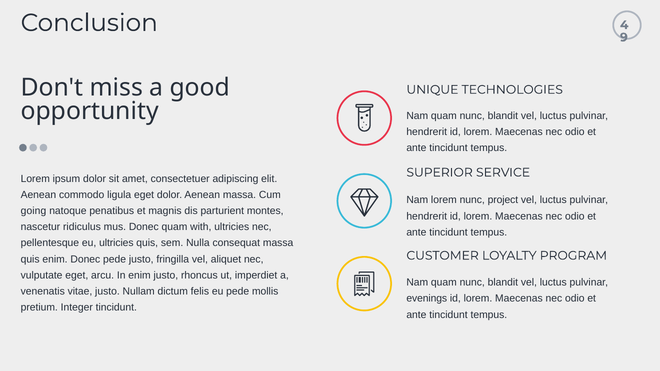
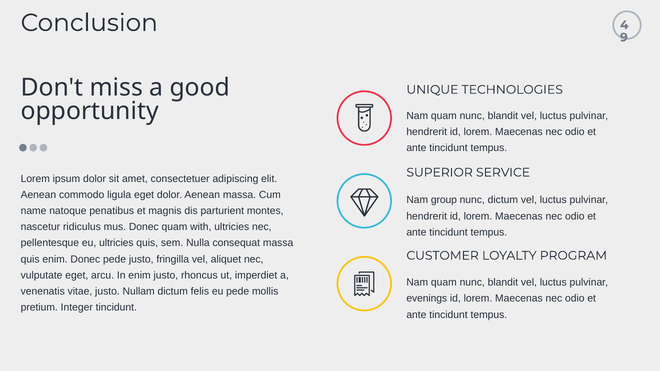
Nam lorem: lorem -> group (444, 200)
nunc project: project -> dictum (503, 200)
going: going -> name (34, 211)
